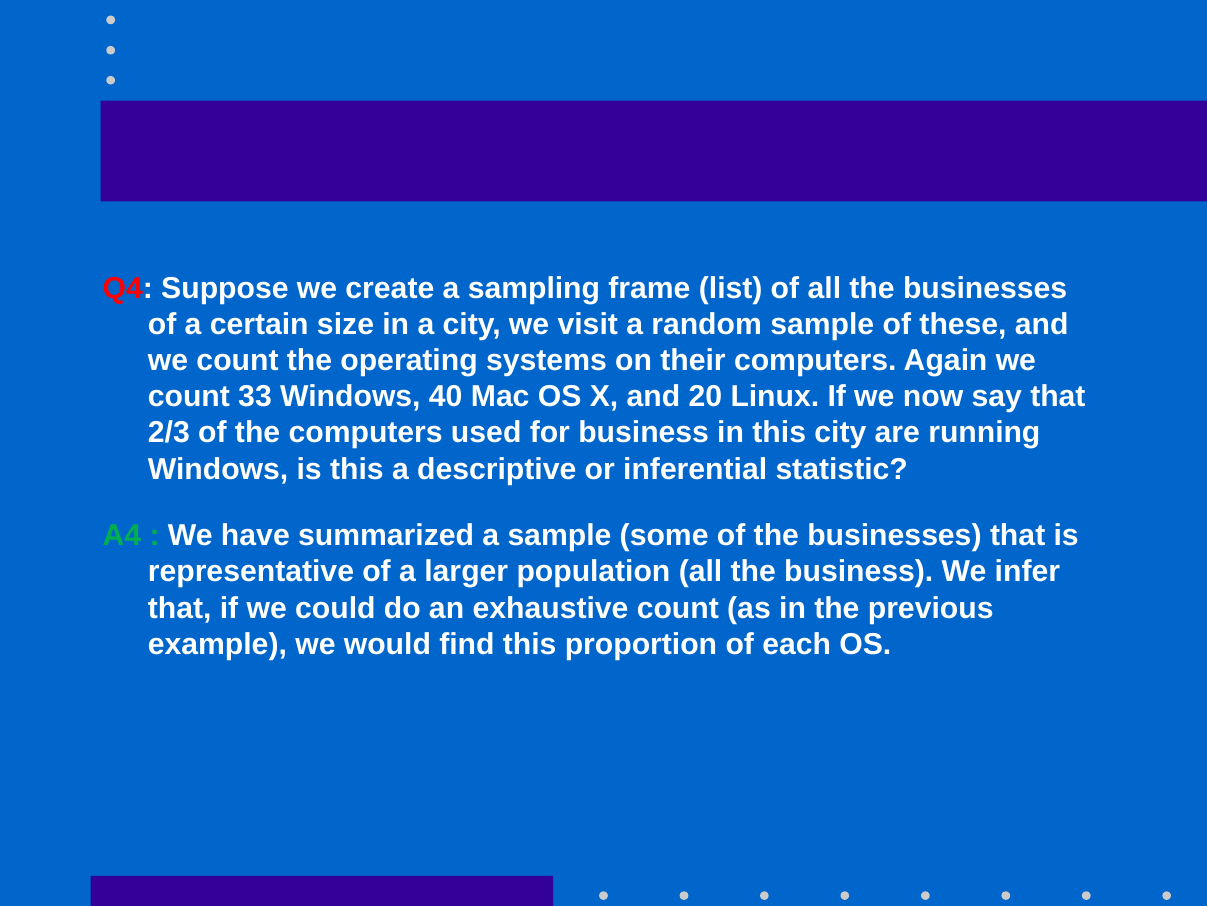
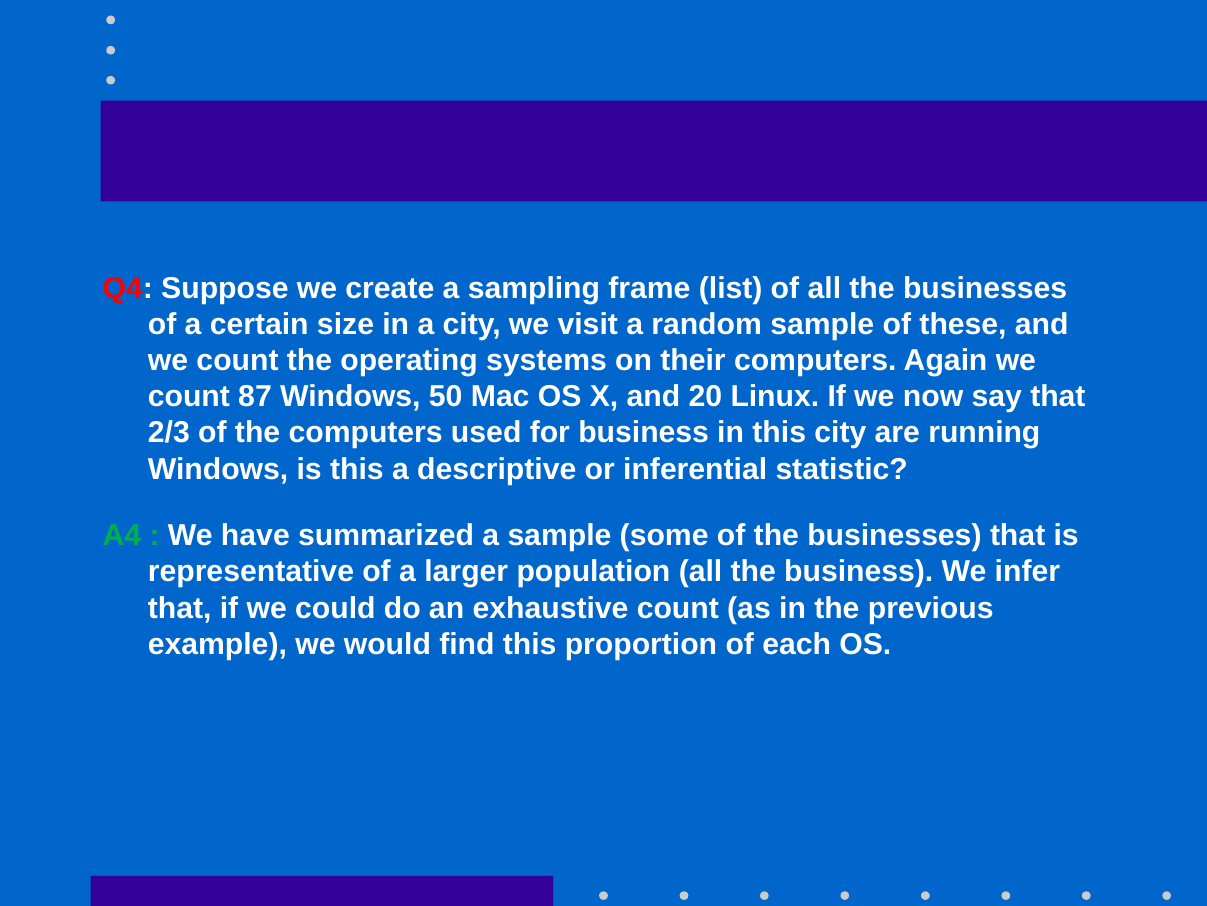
33: 33 -> 87 (255, 396)
40: 40 -> 50 (446, 396)
